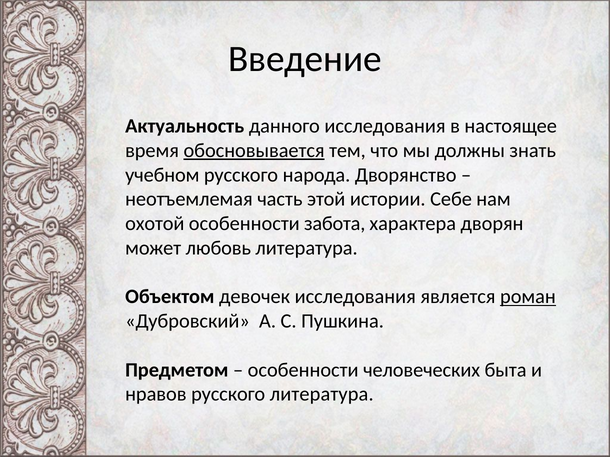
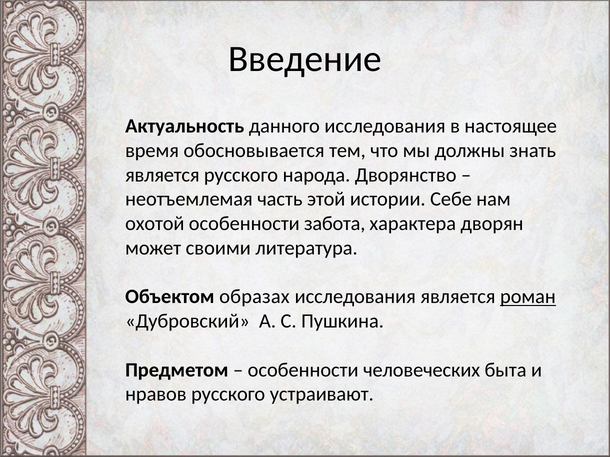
обосновывается underline: present -> none (254, 151)
учебном: учебном -> является (162, 175)
любовь: любовь -> своими (218, 248)
девочек: девочек -> образах (254, 297)
русского литература: литература -> устраивают (322, 395)
